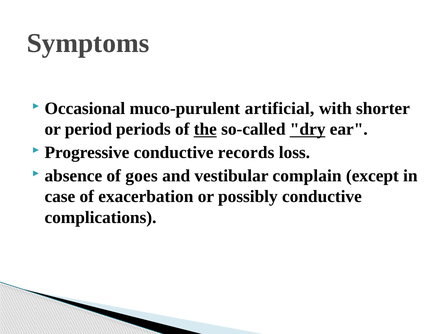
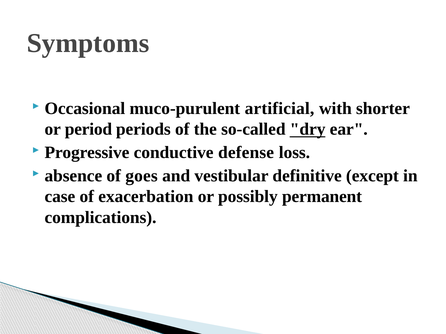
the underline: present -> none (205, 129)
records: records -> defense (246, 153)
complain: complain -> definitive (307, 176)
possibly conductive: conductive -> permanent (322, 197)
